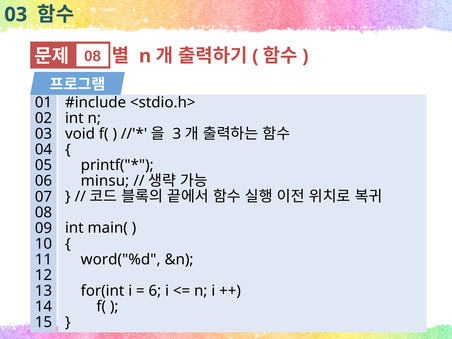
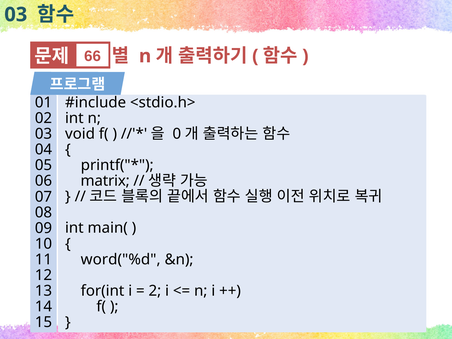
08: 08 -> 66 (93, 56)
3: 3 -> 0 (177, 134)
minsu: minsu -> matrix (105, 181)
6: 6 -> 2 (155, 291)
